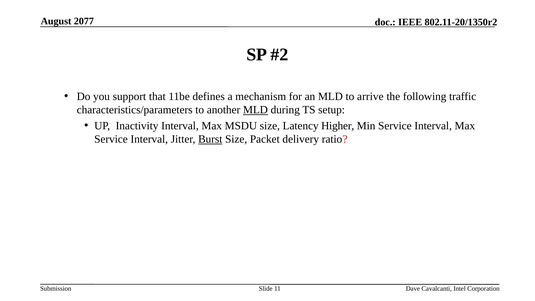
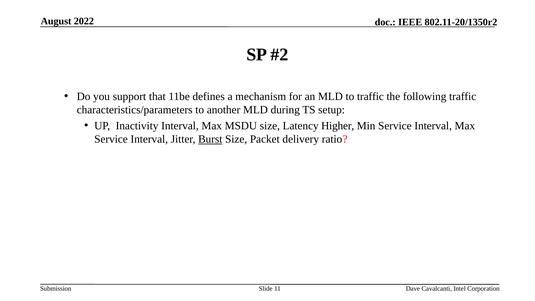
2077: 2077 -> 2022 (84, 21)
to arrive: arrive -> traffic (370, 96)
MLD underline: present -> none (255, 110)
